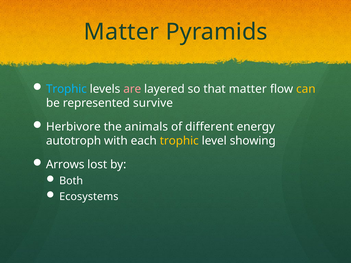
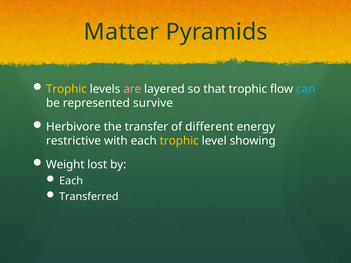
Trophic colour: light blue -> yellow (66, 89)
that matter: matter -> trophic (248, 89)
can colour: yellow -> light blue (306, 89)
animals: animals -> transfer (146, 127)
autotroph: autotroph -> restrictive (74, 141)
Arrows: Arrows -> Weight (65, 165)
Both: Both -> Each (71, 181)
Ecosystems: Ecosystems -> Transferred (89, 197)
